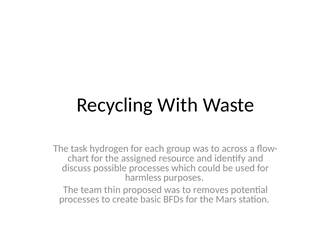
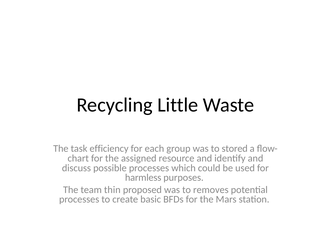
With: With -> Little (178, 105)
hydrogen: hydrogen -> efficiency (109, 149)
across: across -> stored (235, 149)
